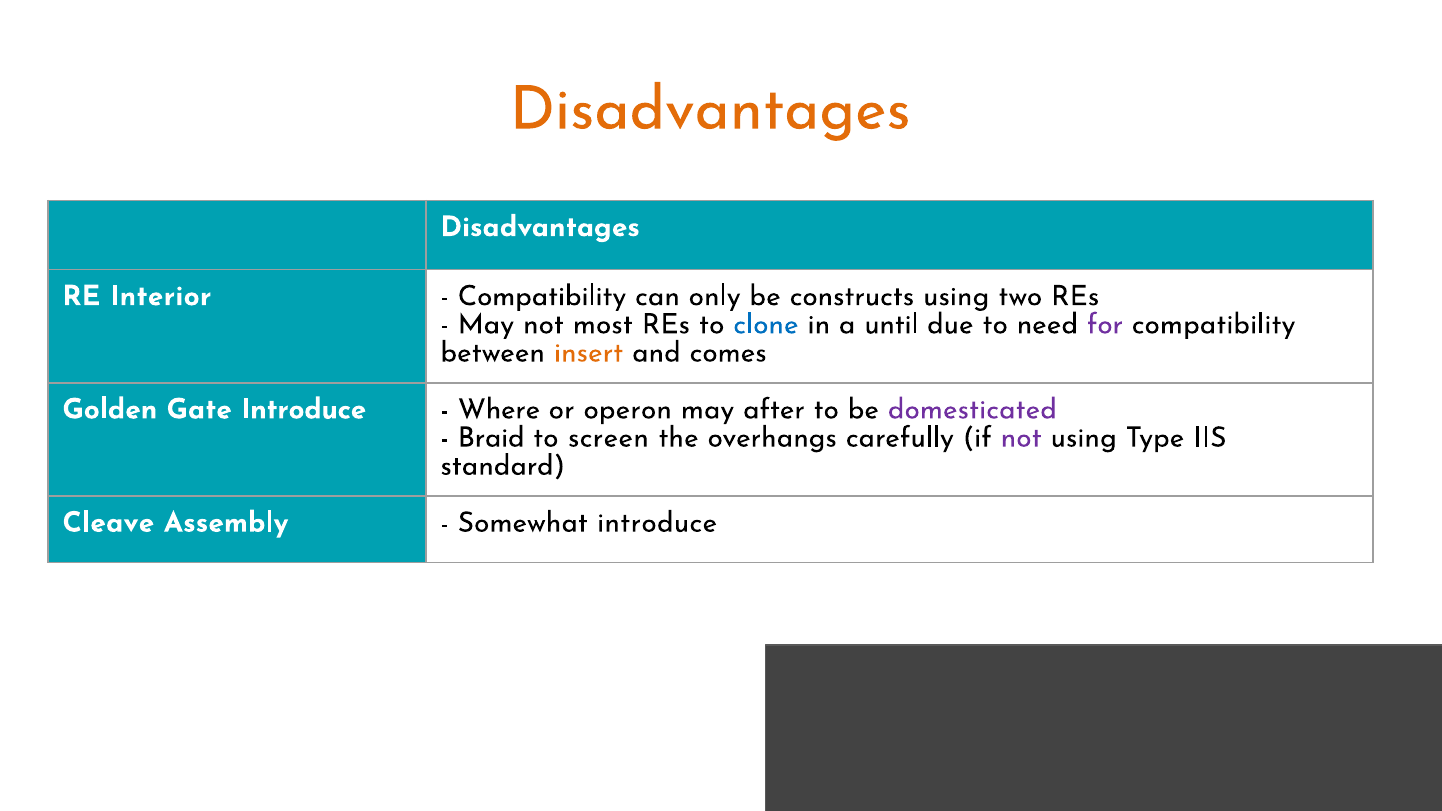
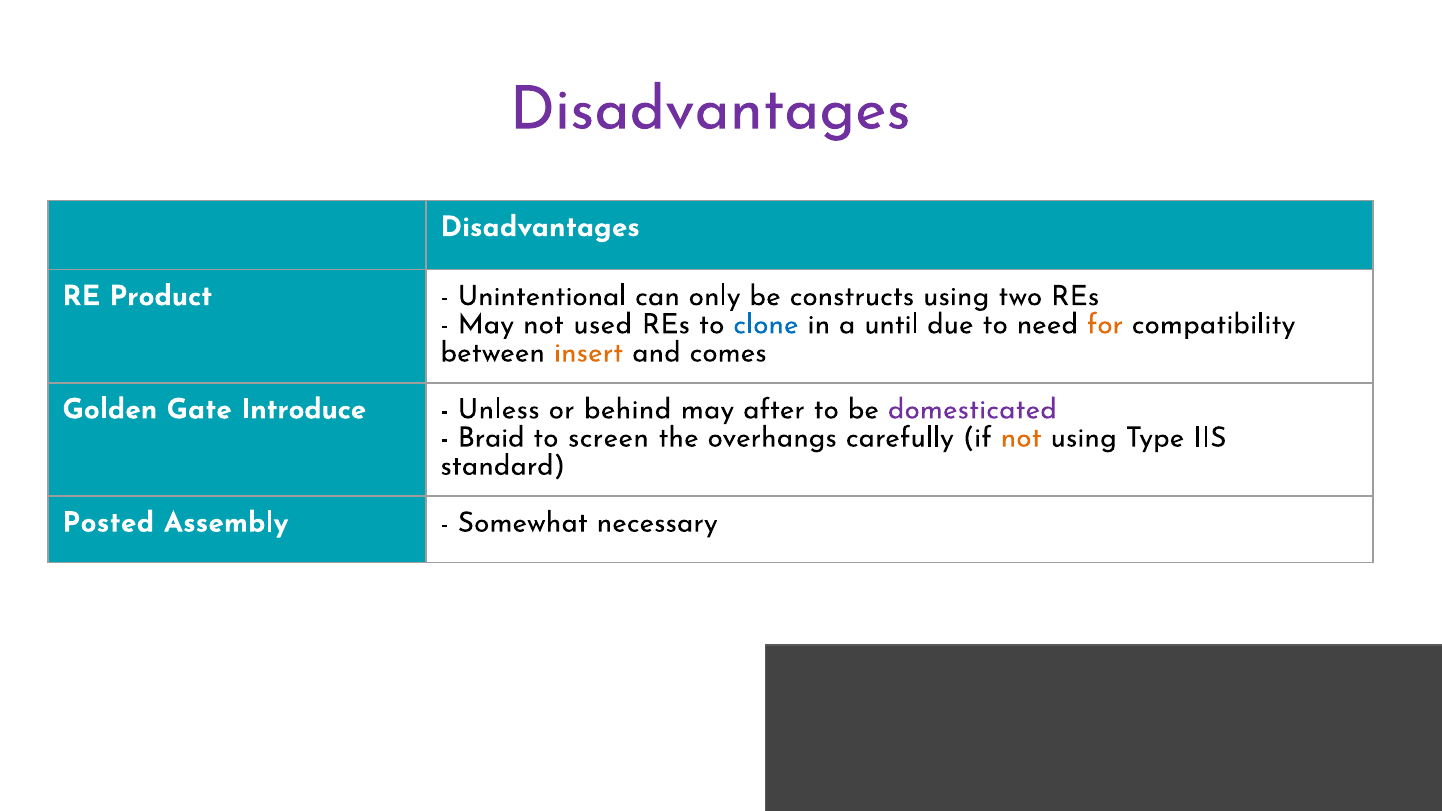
Disadvantages colour: orange -> purple (710, 109)
Interior: Interior -> Product (161, 296)
Compatibility: Compatibility -> Unintentional (542, 296)
most: most -> used (603, 324)
for colour: purple -> orange (1105, 324)
Where: Where -> Unless (499, 409)
operon: operon -> behind (628, 409)
not colour: purple -> orange (1021, 437)
Cleave: Cleave -> Posted (108, 523)
Somewhat introduce: introduce -> necessary (657, 523)
